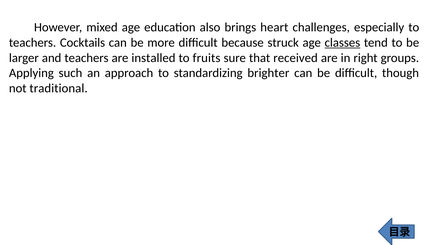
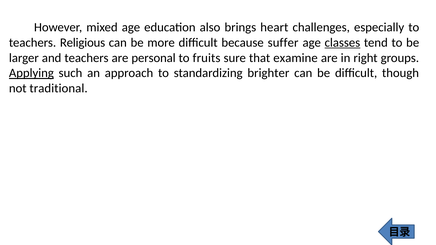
Cocktails: Cocktails -> Religious (83, 43)
struck: struck -> suffer (283, 43)
installed: installed -> personal (154, 58)
received: received -> examine (296, 58)
Applying underline: none -> present (31, 73)
